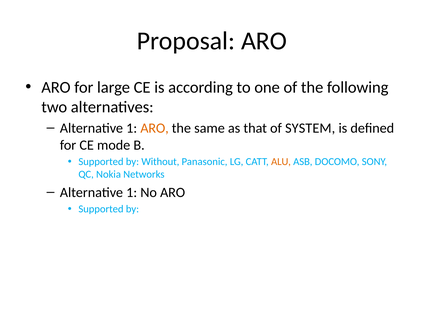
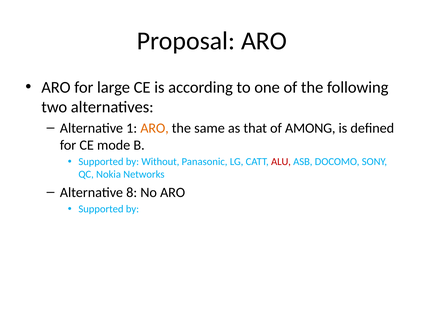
SYSTEM: SYSTEM -> AMONG (310, 128)
ALU colour: orange -> red (281, 162)
1: 1 -> 8 (132, 192)
